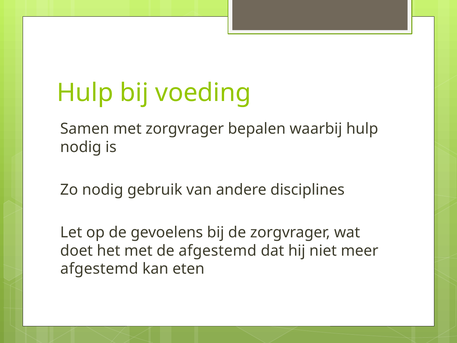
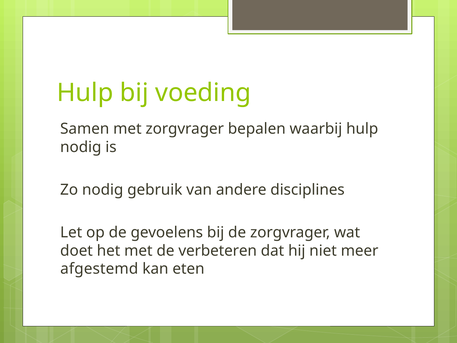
de afgestemd: afgestemd -> verbeteren (218, 250)
